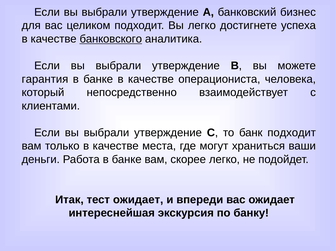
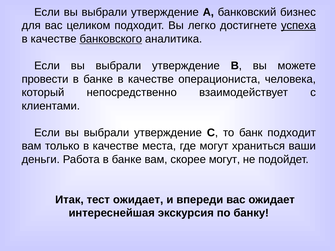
успеха underline: none -> present (298, 26)
гарантия: гарантия -> провести (45, 79)
скорее легко: легко -> могут (224, 160)
